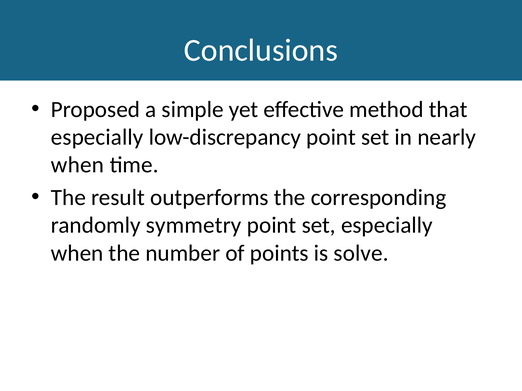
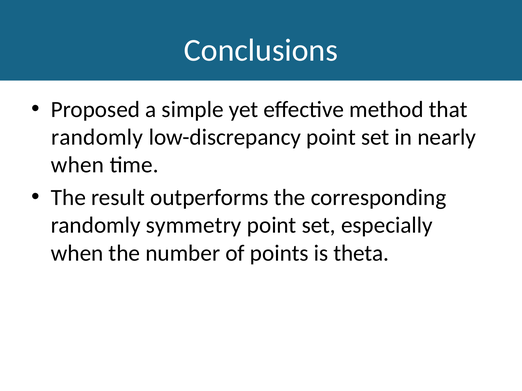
especially: especially -> randomly (97, 137)
solve: solve -> theta (361, 253)
